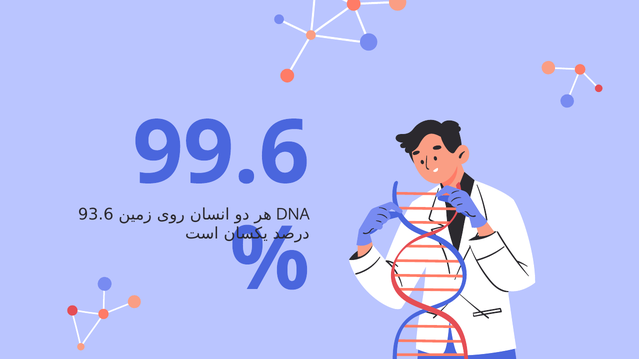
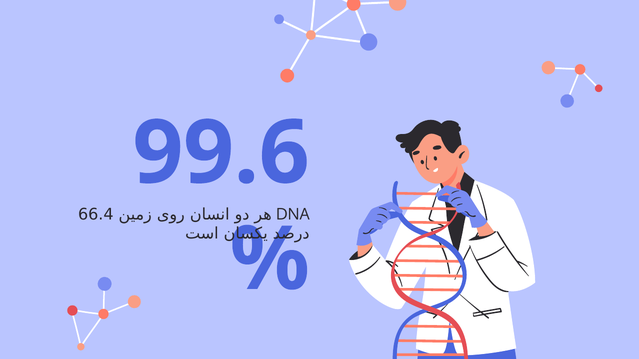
93.6: 93.6 -> 66.4 (96, 215)
